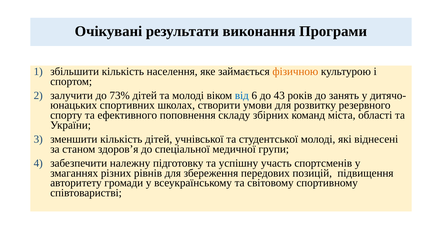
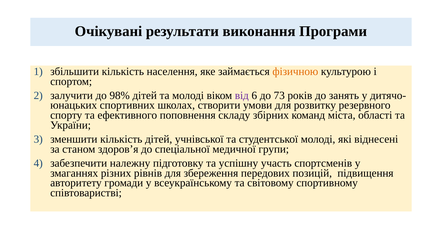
73%: 73% -> 98% (120, 95)
від colour: blue -> purple (242, 95)
43: 43 -> 73 (279, 95)
